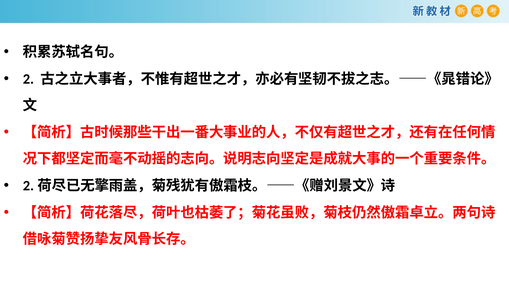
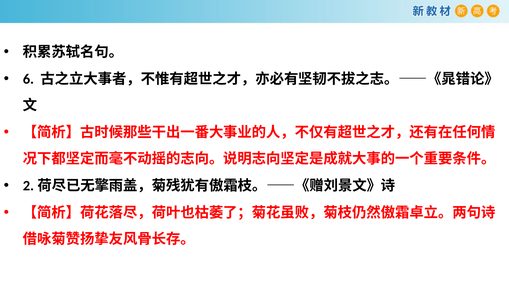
2: 2 -> 6 (28, 79)
